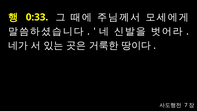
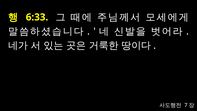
0:33: 0:33 -> 6:33 (37, 17)
